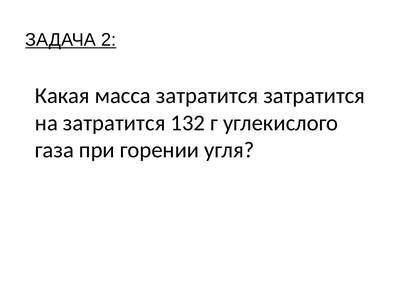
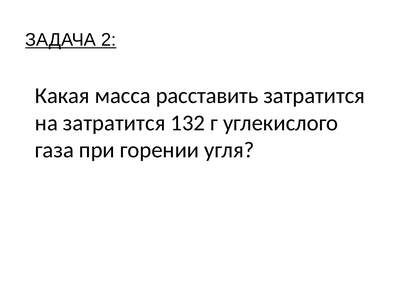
масса затратится: затратится -> расставить (207, 96)
